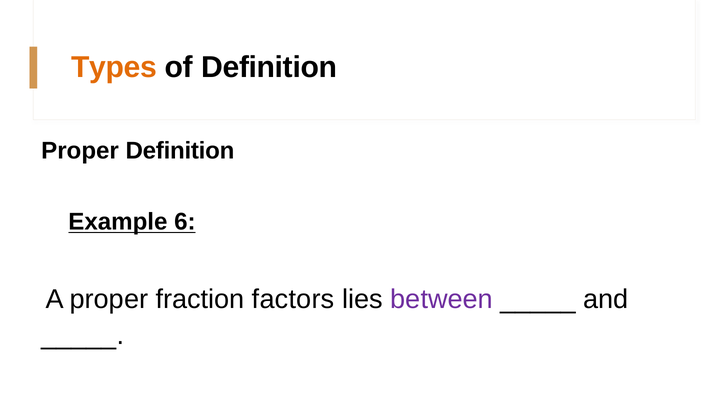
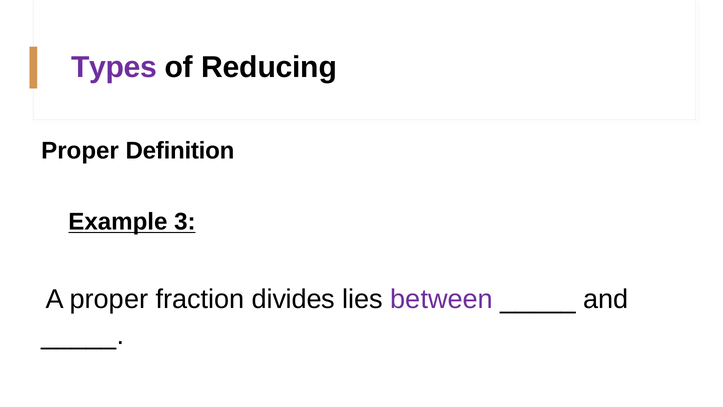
Types colour: orange -> purple (114, 67)
of Definition: Definition -> Reducing (269, 67)
6: 6 -> 3 (185, 222)
factors: factors -> divides (293, 299)
